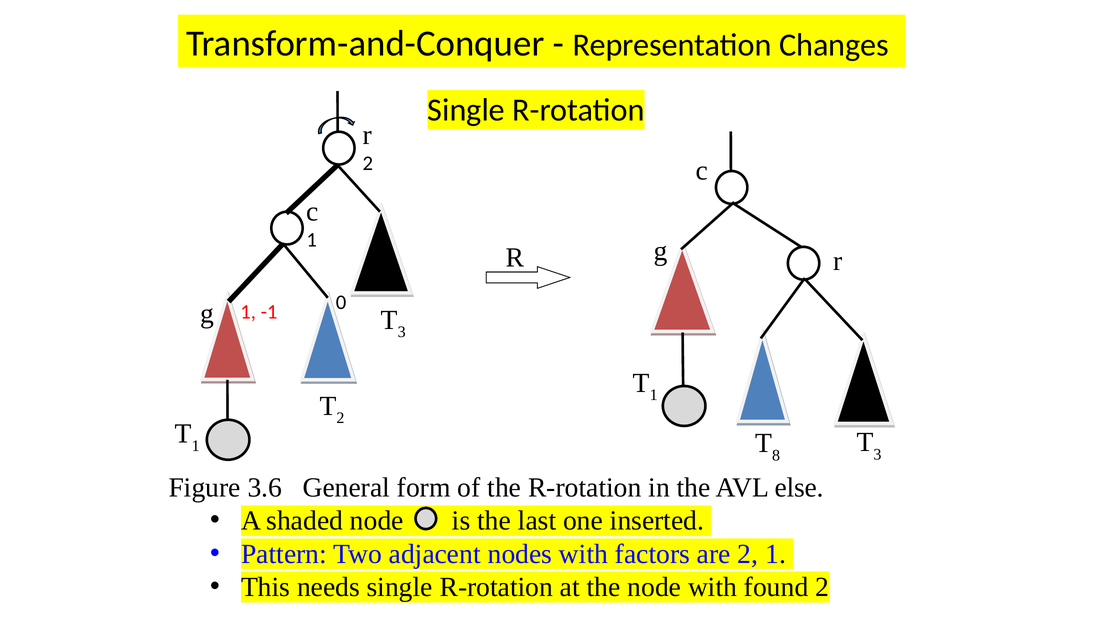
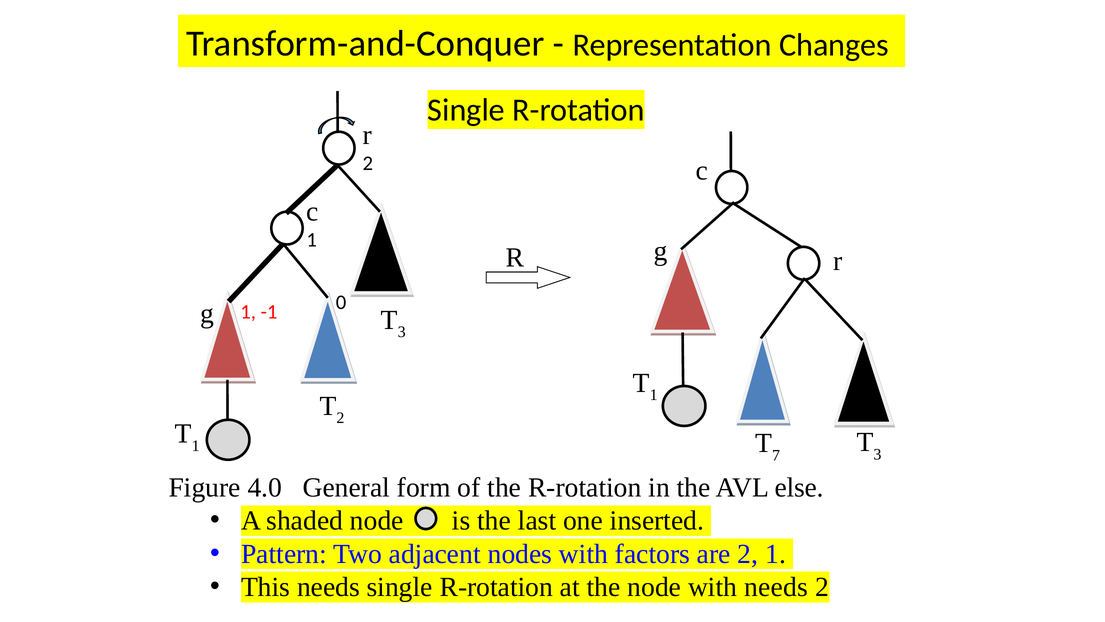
8: 8 -> 7 (776, 455)
3.6: 3.6 -> 4.0 (265, 487)
with found: found -> needs (776, 587)
